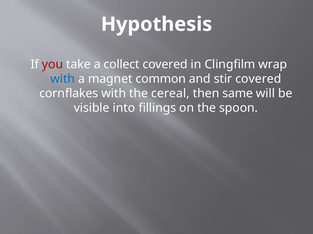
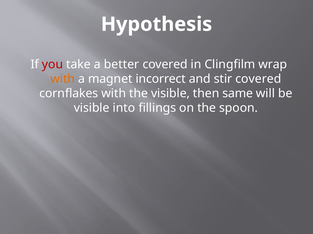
collect: collect -> better (122, 64)
with colour: blue -> orange (63, 79)
common: common -> incorrect (161, 79)
the cereal: cereal -> visible (170, 94)
